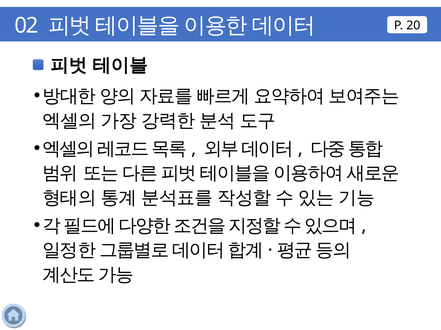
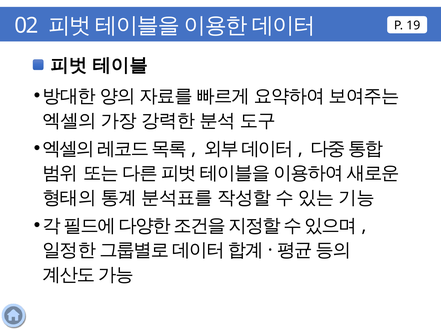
20: 20 -> 19 (413, 26)
